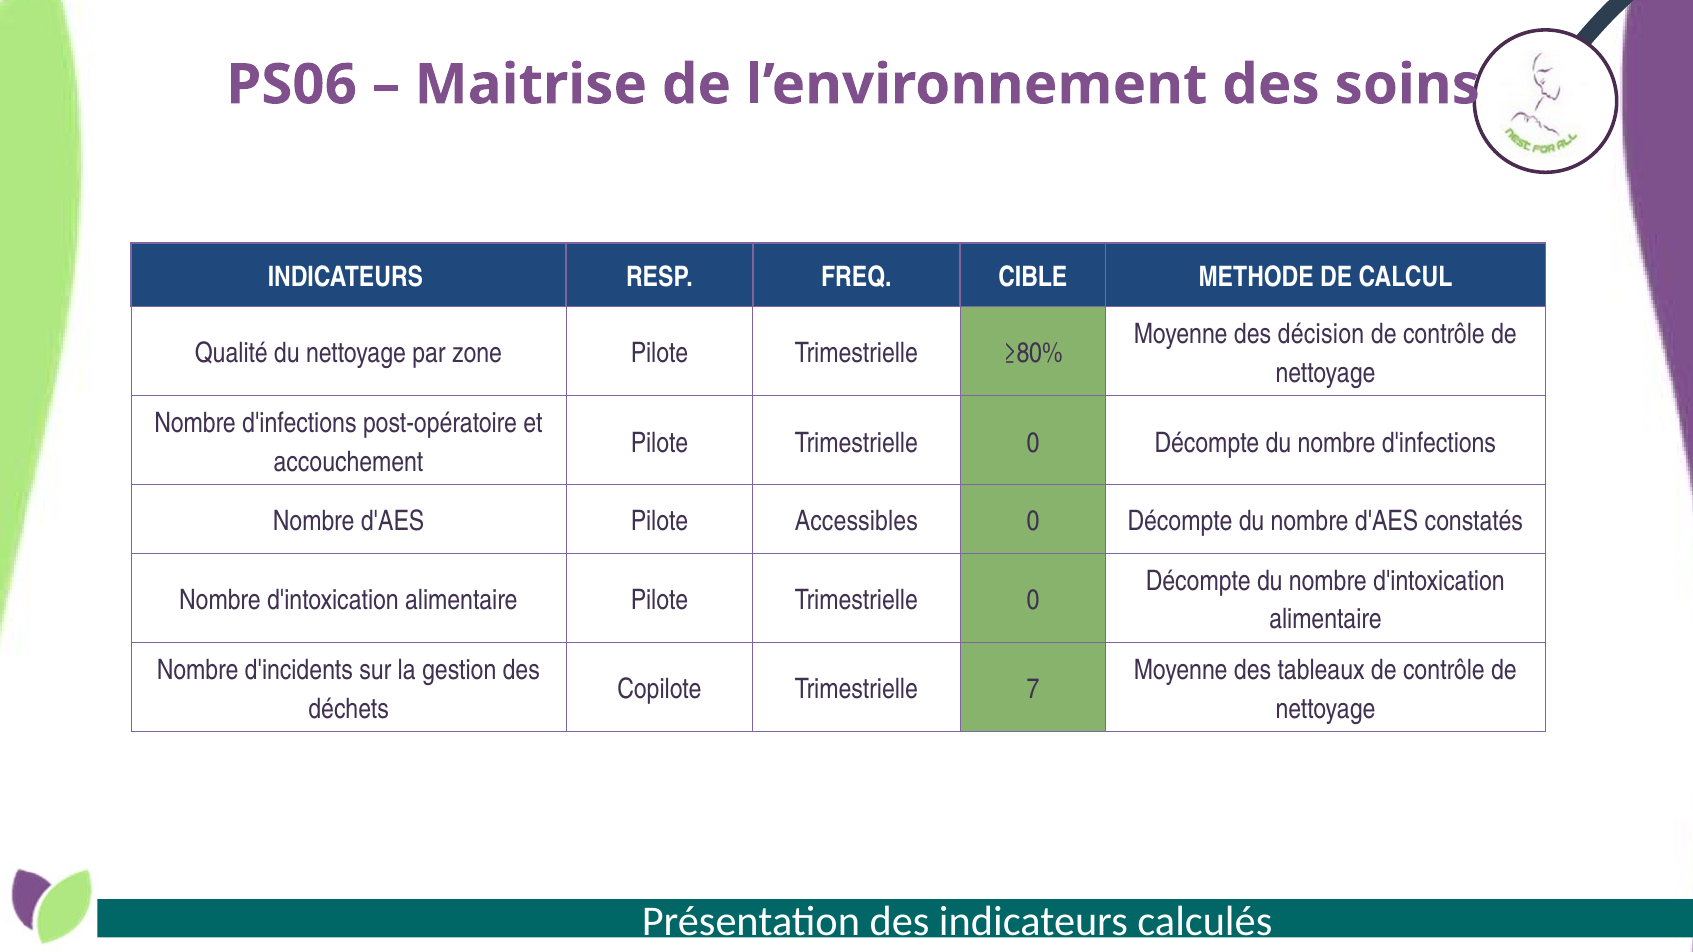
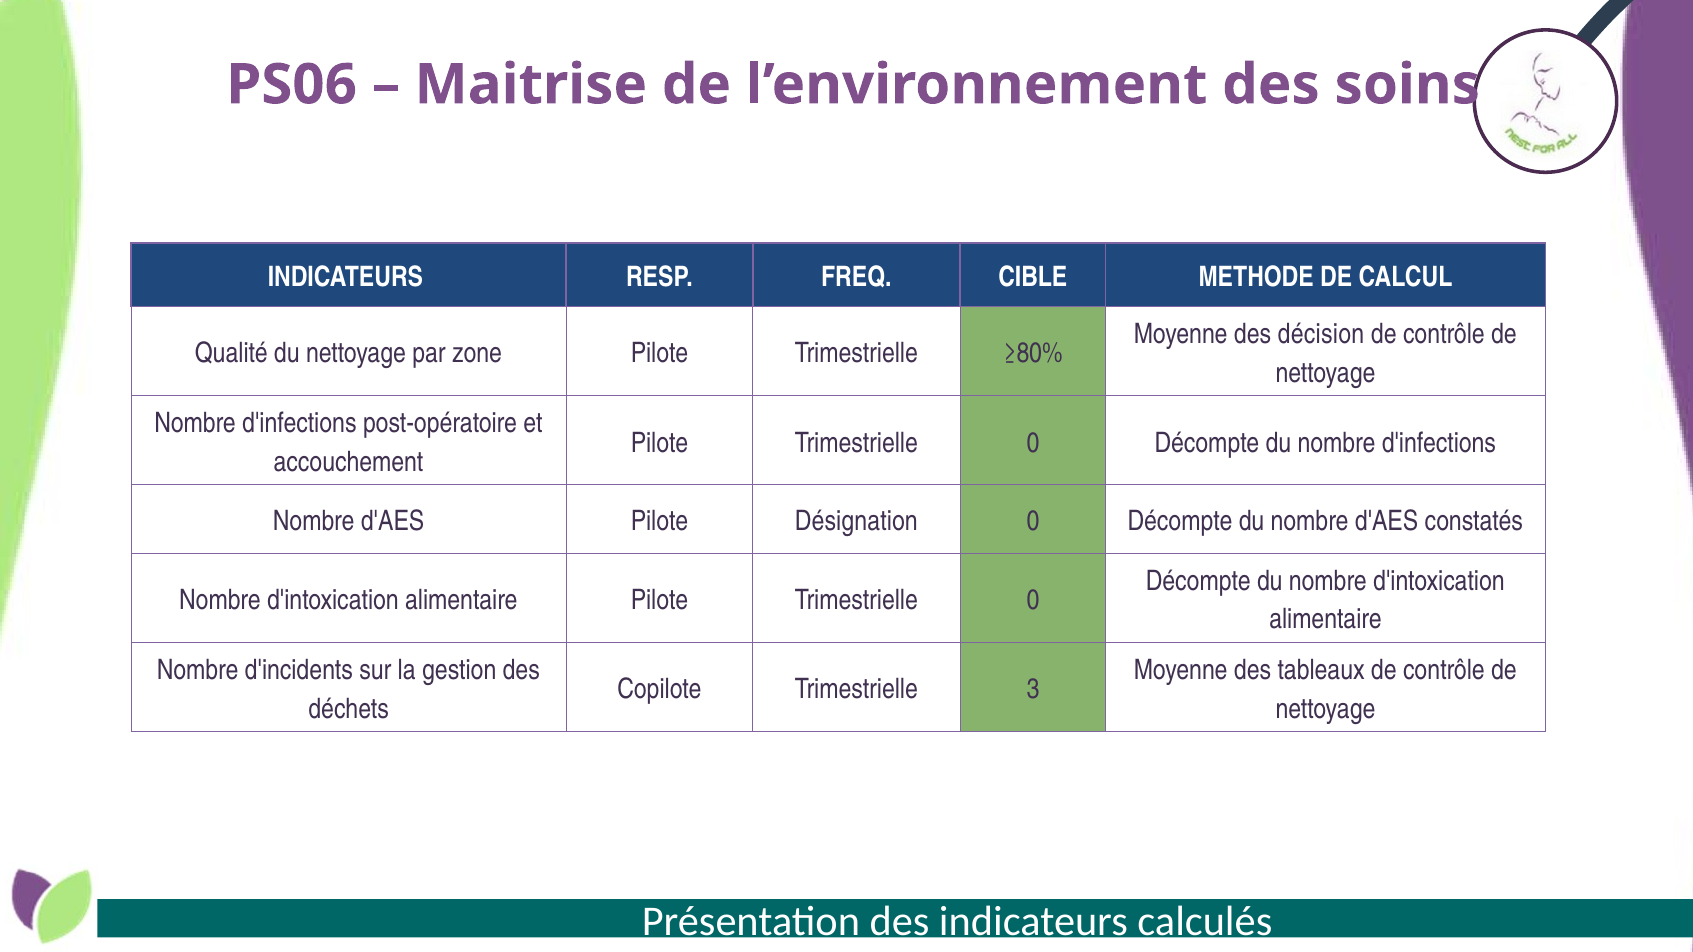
Accessibles: Accessibles -> Désignation (856, 522)
7: 7 -> 3 (1033, 690)
